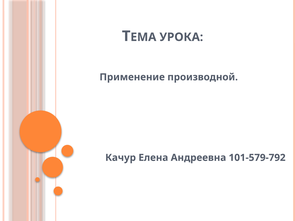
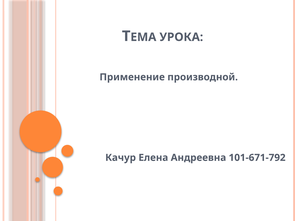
101-579-792: 101-579-792 -> 101-671-792 (257, 158)
